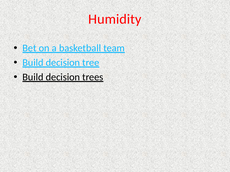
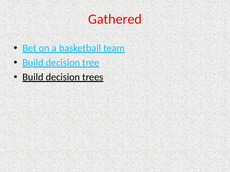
Humidity: Humidity -> Gathered (115, 19)
